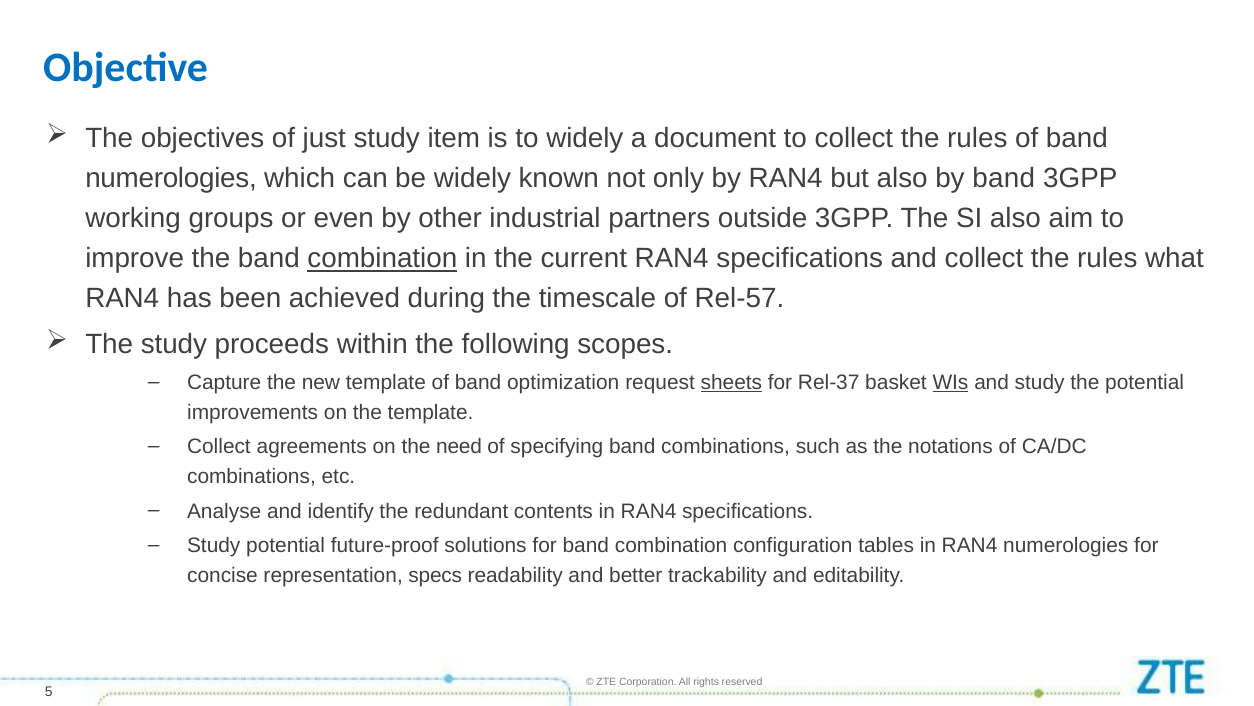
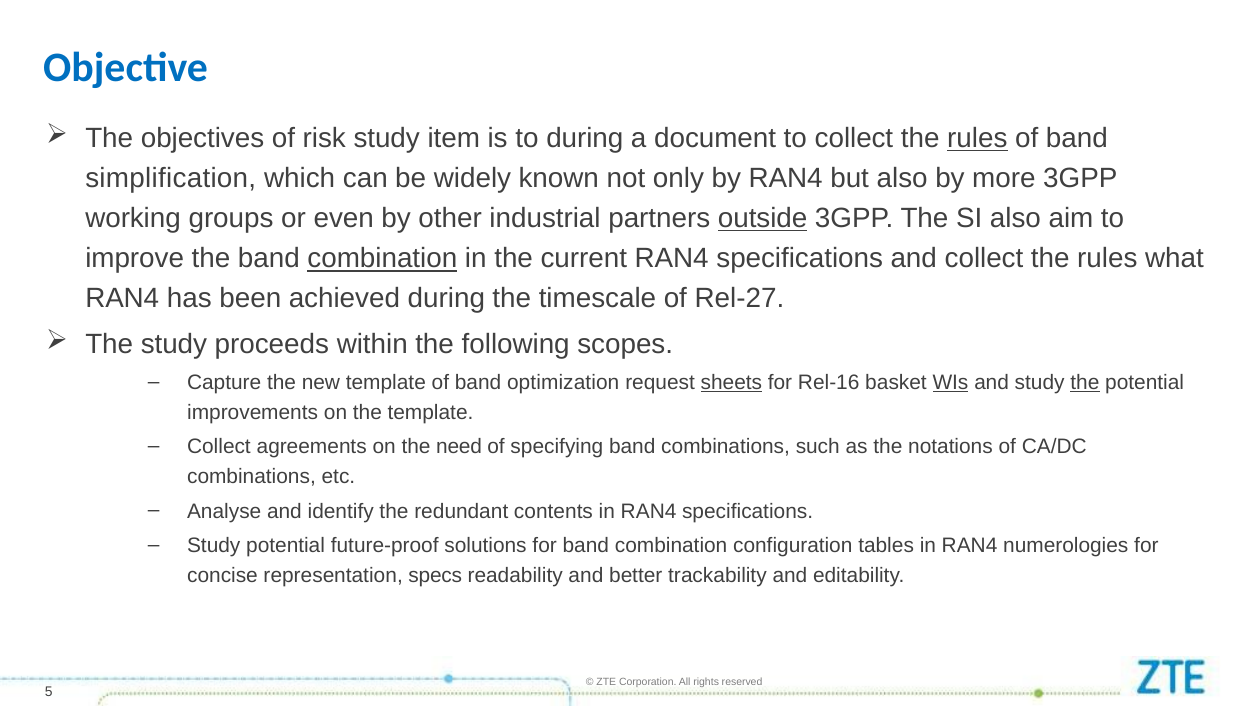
just: just -> risk (324, 138)
to widely: widely -> during (585, 138)
rules underline: none -> present (977, 138)
numerologies: numerologies -> simplification (171, 178)
by band: band -> more (1004, 178)
outside underline: none -> present (763, 218)
Rel-57: Rel-57 -> Rel-27 (739, 299)
Rel-37: Rel-37 -> Rel-16 (829, 382)
the underline: none -> present (1085, 382)
